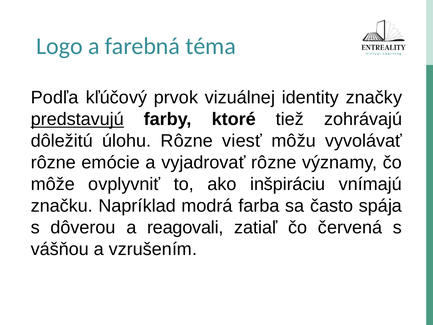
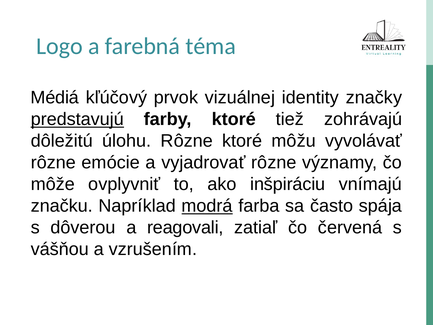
Podľa: Podľa -> Médiá (55, 98)
Rôzne viesť: viesť -> ktoré (242, 141)
modrá underline: none -> present (207, 206)
